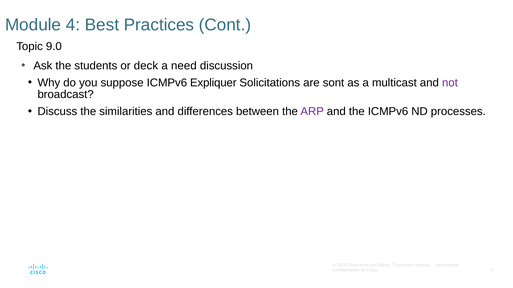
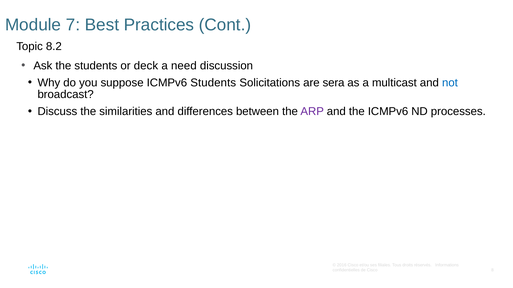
4: 4 -> 7 (73, 25)
9.0: 9.0 -> 8.2 (54, 47)
ICMPv6 Expliquer: Expliquer -> Students (213, 83)
sont: sont -> sera (334, 83)
not colour: purple -> blue (450, 83)
